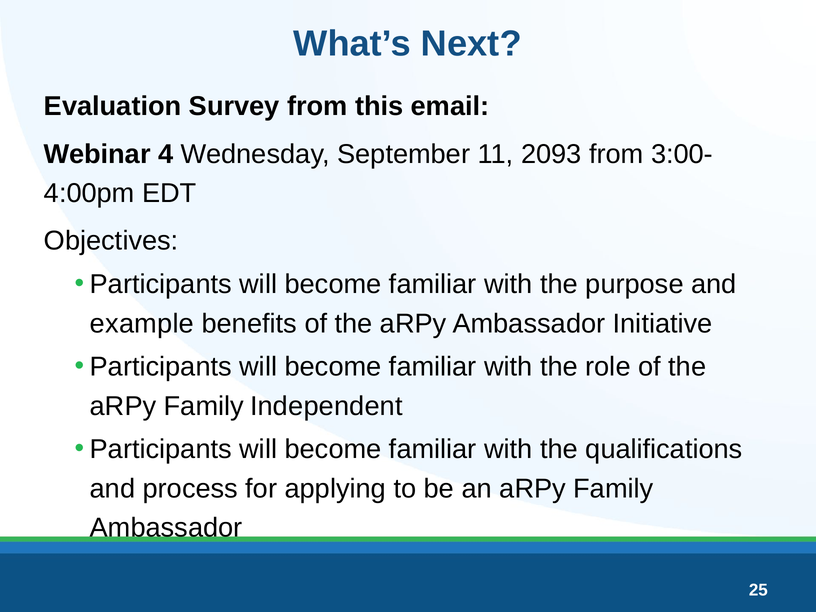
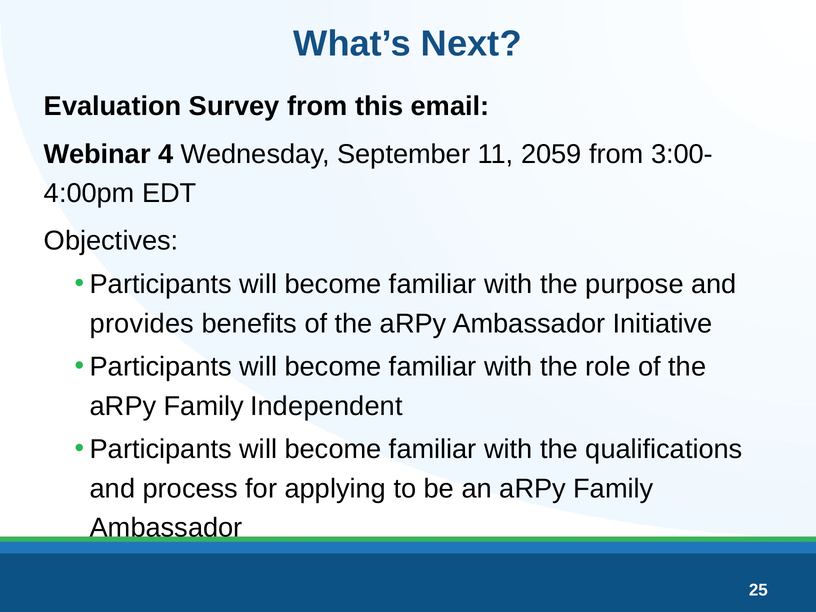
2093: 2093 -> 2059 (551, 154)
example: example -> provides (142, 324)
